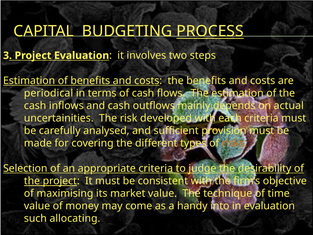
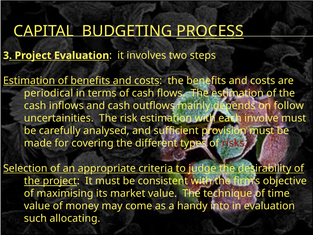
actual: actual -> follow (289, 106)
risk developed: developed -> estimation (166, 118)
each criteria: criteria -> involve (261, 118)
risks colour: orange -> red (235, 143)
